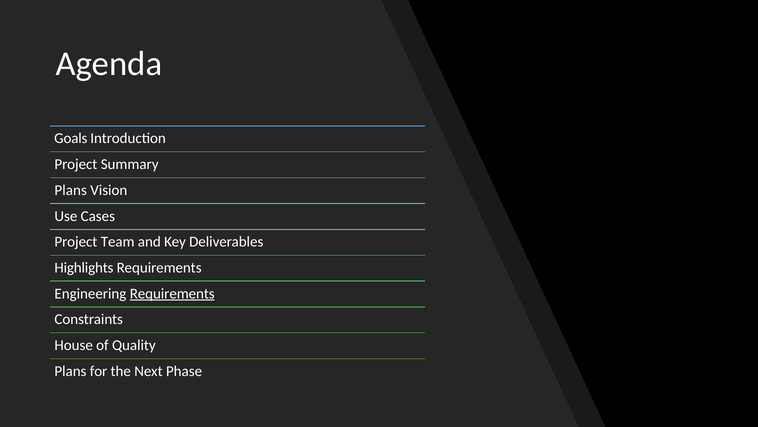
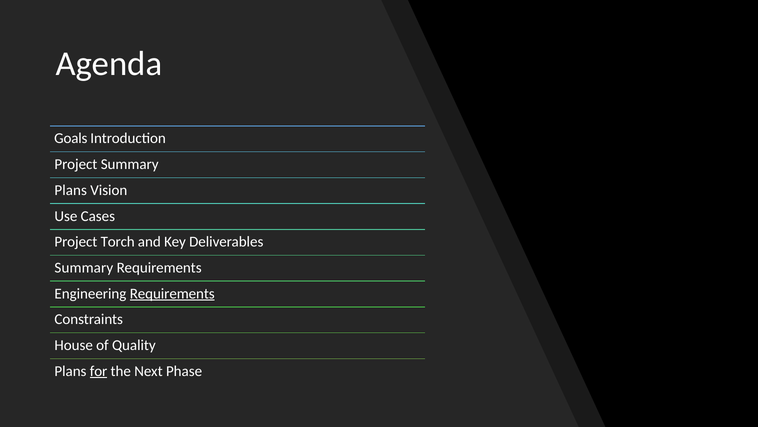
Team: Team -> Torch (118, 242)
Highlights: Highlights -> Summary (84, 267)
for underline: none -> present (99, 371)
